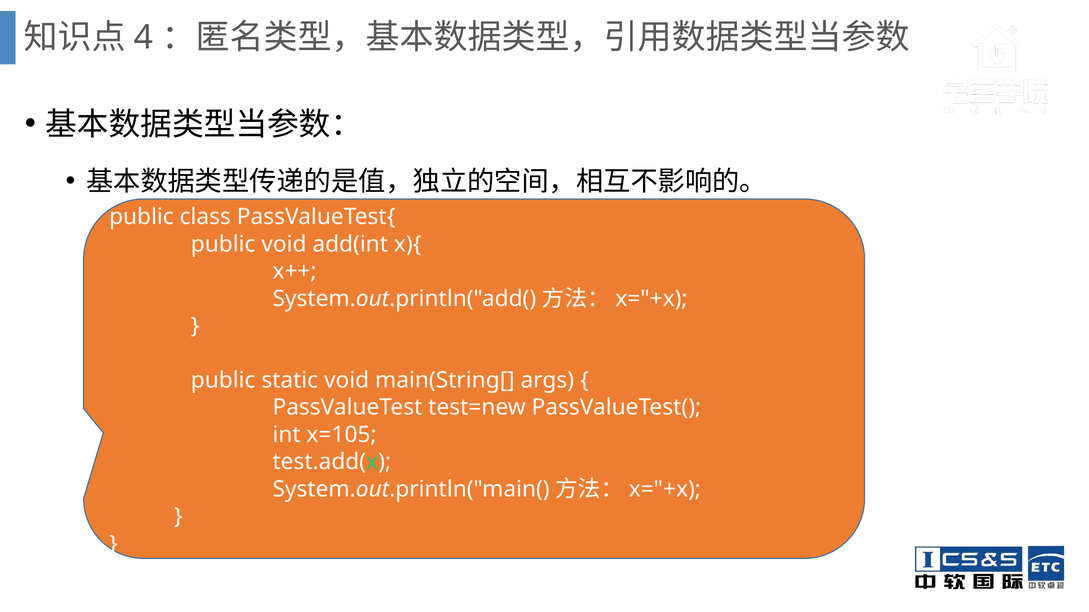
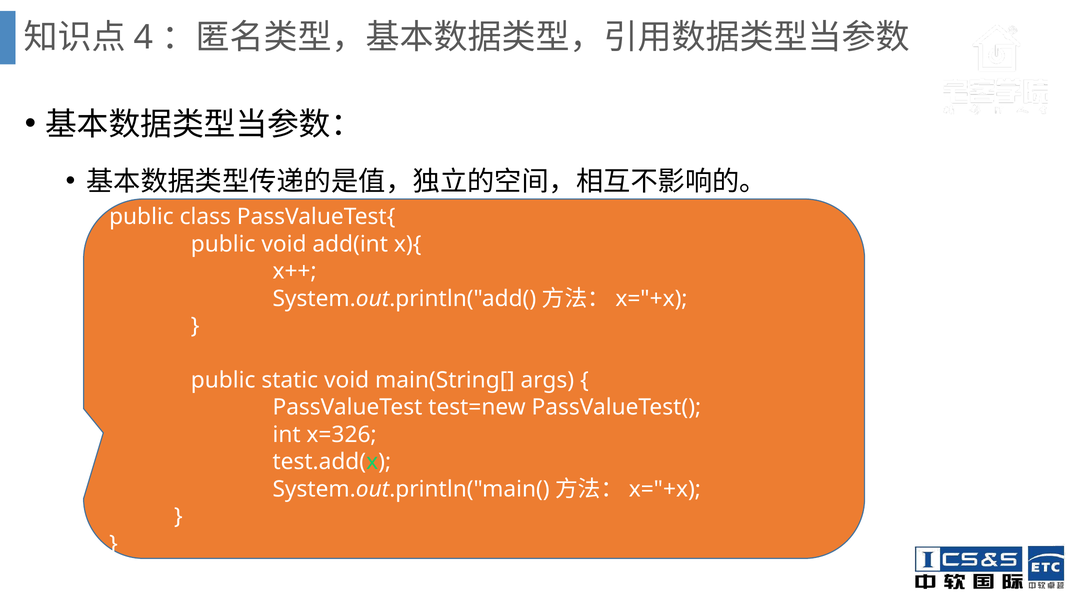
x=105: x=105 -> x=326 (342, 435)
